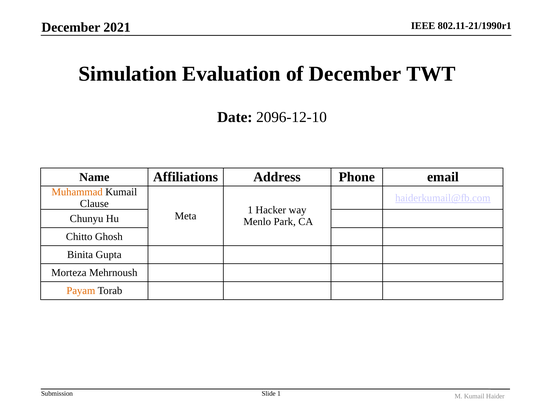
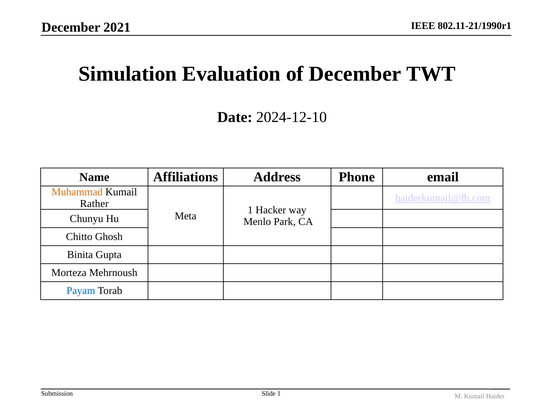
2096-12-10: 2096-12-10 -> 2024-12-10 (292, 117)
Clause: Clause -> Rather (94, 204)
Payam colour: orange -> blue (81, 291)
